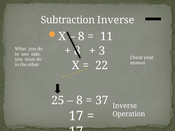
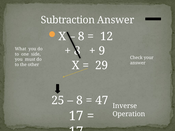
Subtraction Inverse: Inverse -> Answer (116, 20)
11: 11 -> 12 (107, 36)
3: 3 -> 9 (102, 51)
22: 22 -> 29 (102, 66)
37: 37 -> 47 (102, 101)
